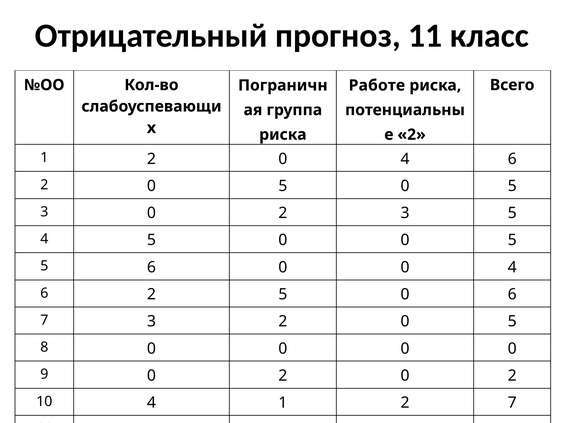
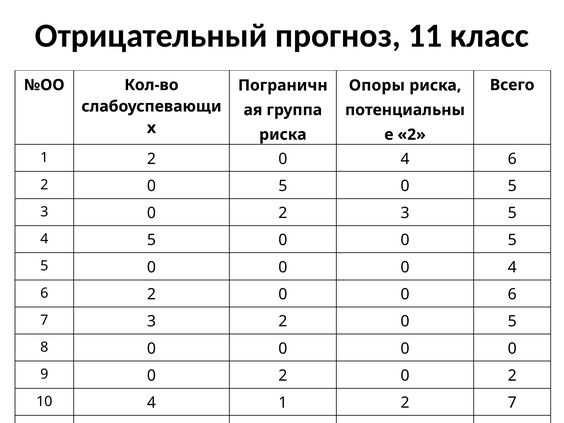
Работе: Работе -> Опоры (377, 85)
6: 6 -> 0 (151, 267)
5: 5 -> 0 (283, 294)
